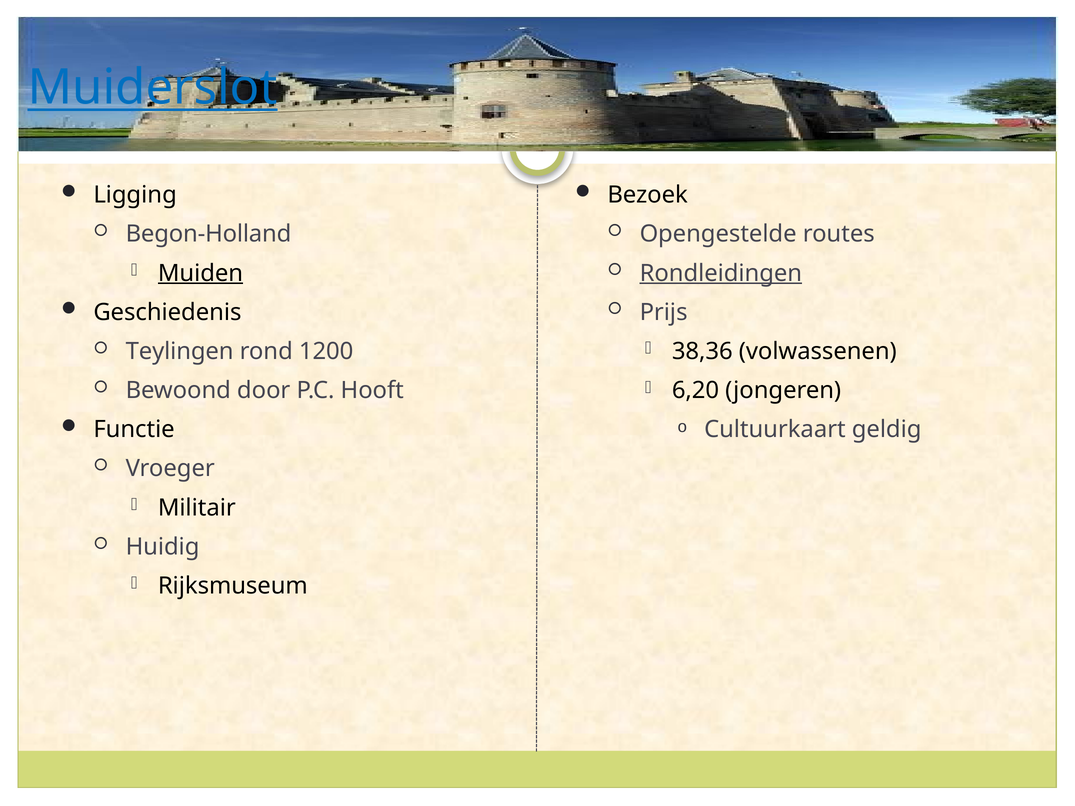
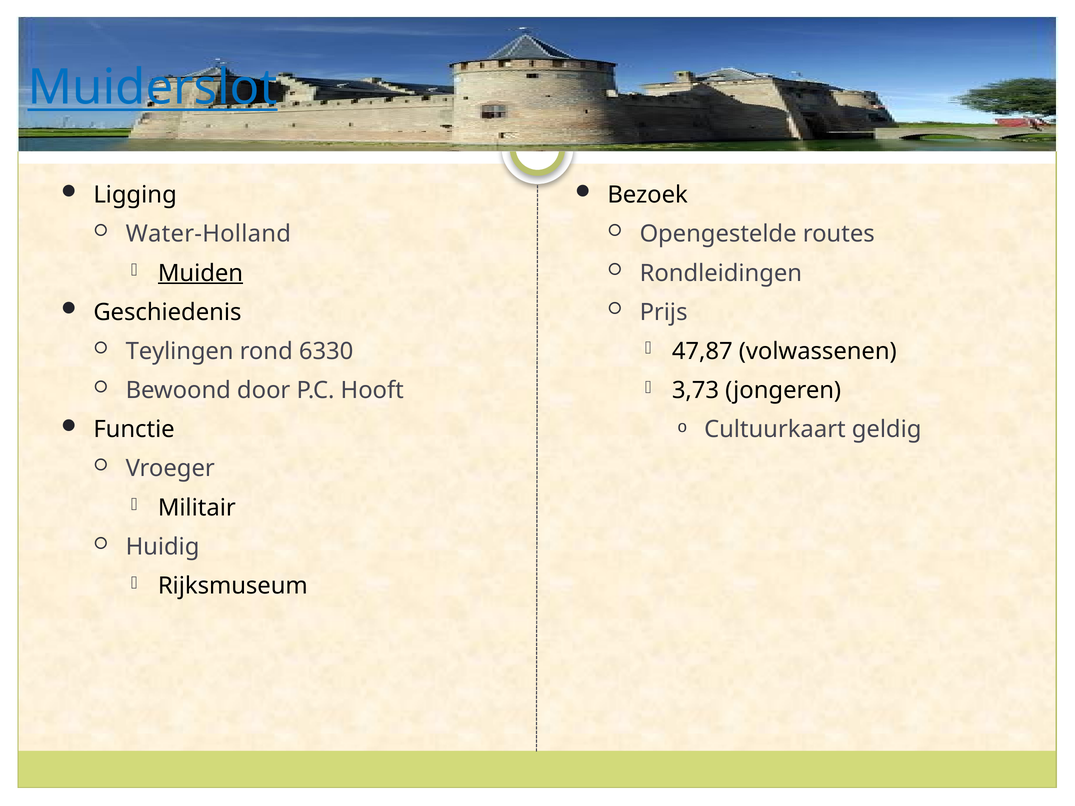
Begon-Holland: Begon-Holland -> Water-Holland (208, 234)
Rondleidingen underline: present -> none (721, 273)
38,36: 38,36 -> 47,87 (702, 351)
1200: 1200 -> 6330 (326, 351)
6,20: 6,20 -> 3,73 (695, 391)
